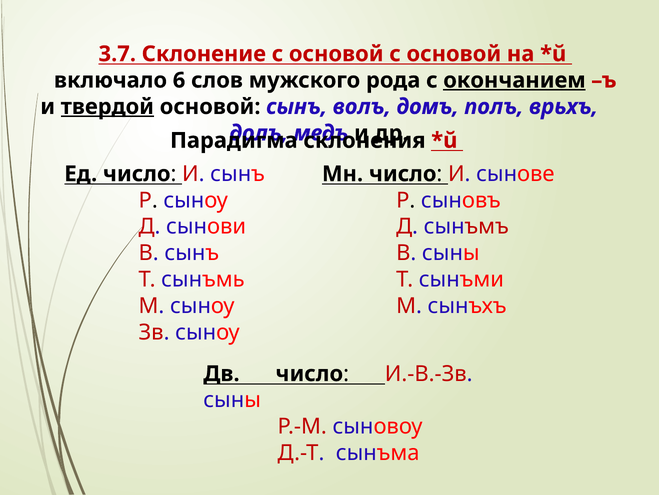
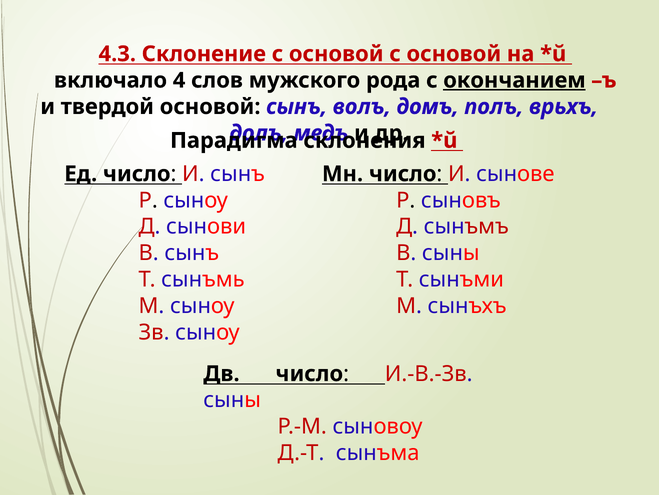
3.7: 3.7 -> 4.3 (117, 54)
6: 6 -> 4 (179, 80)
твердой underline: present -> none (107, 107)
